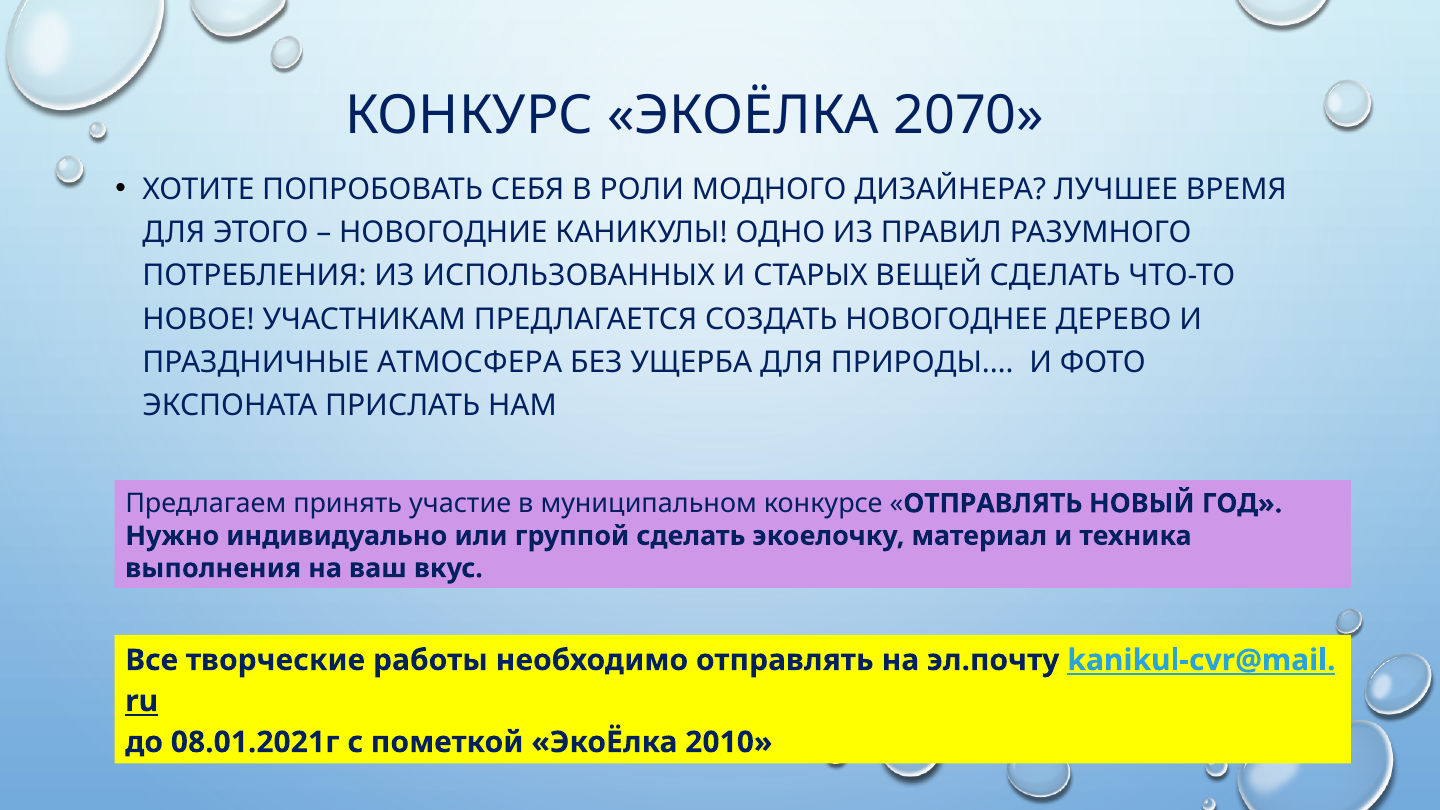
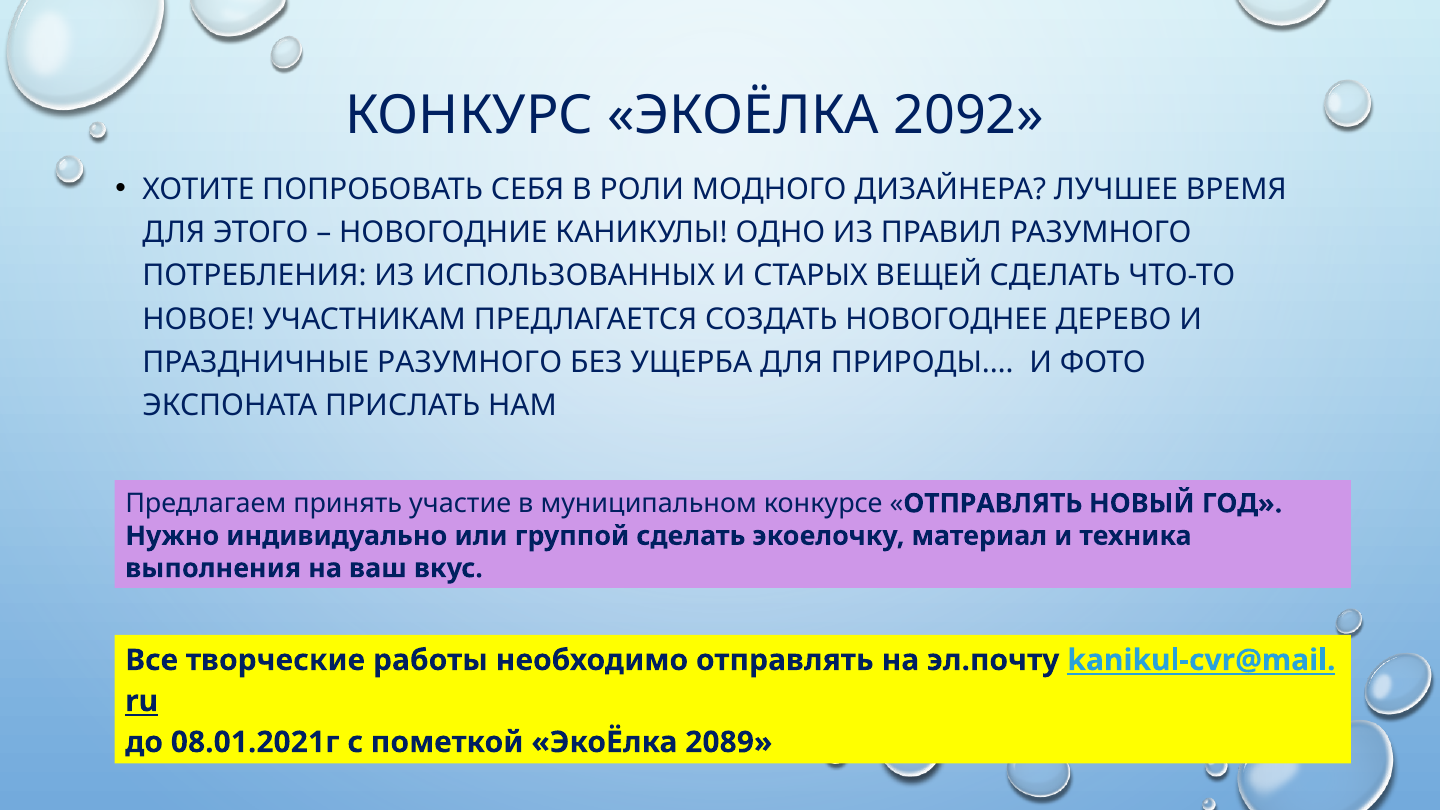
2070: 2070 -> 2092 (969, 115)
ПРАЗДНИЧНЫЕ АТМОСФЕРА: АТМОСФЕРА -> РАЗУМНОГО (470, 362)
2010: 2010 -> 2089 (729, 742)
